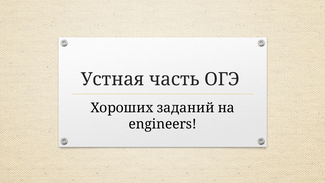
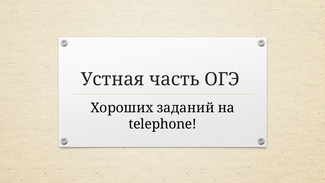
engineers: engineers -> telephone (163, 124)
